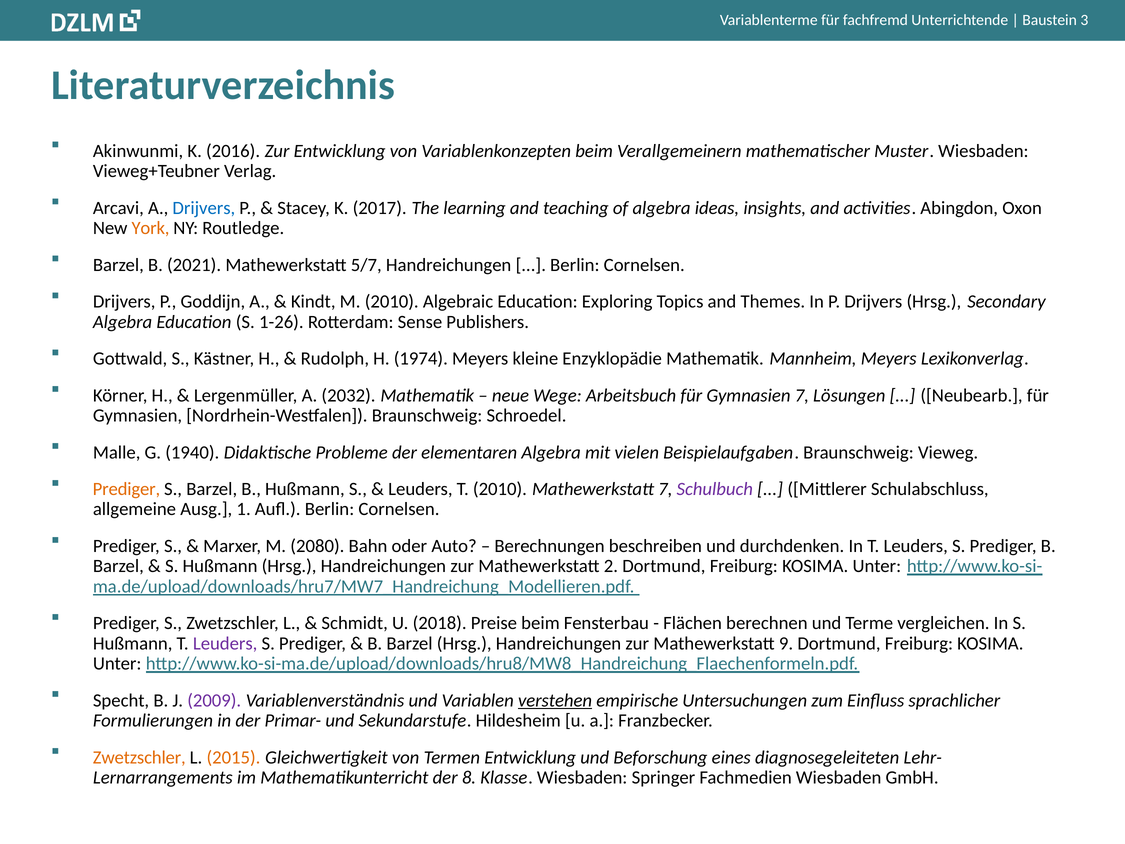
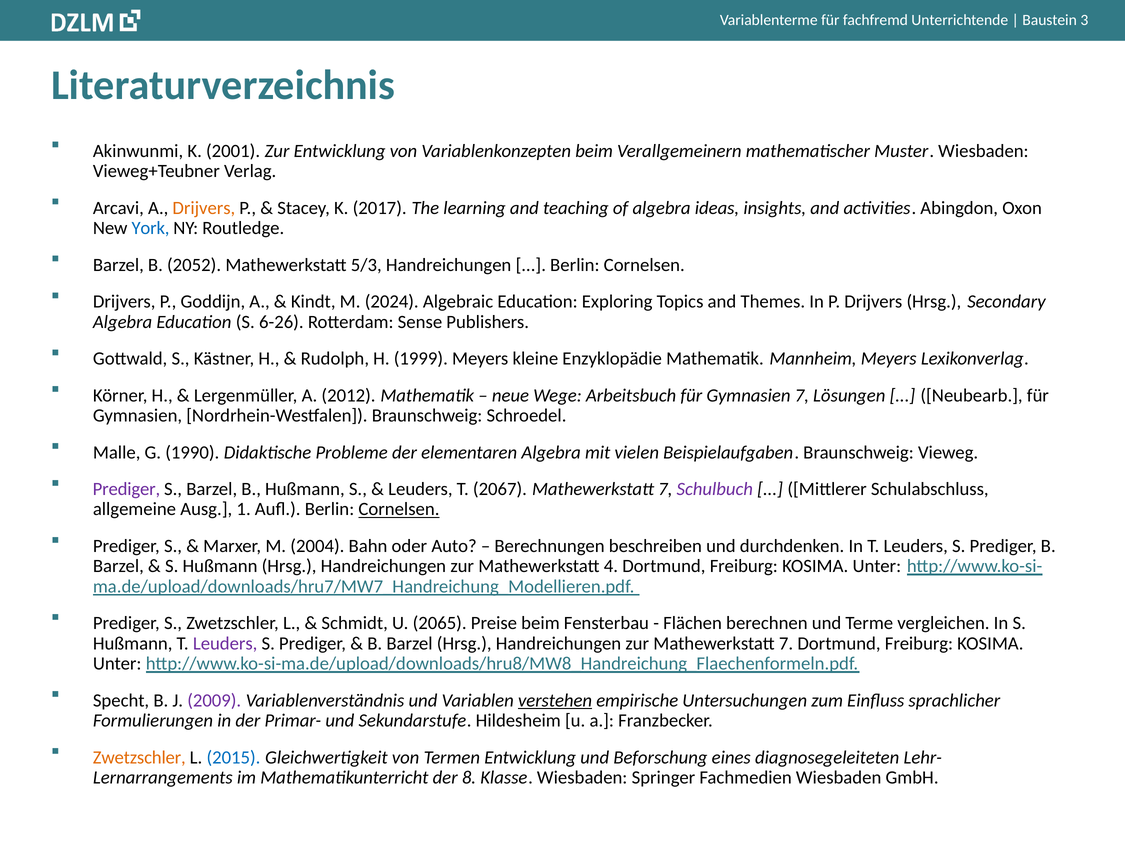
2016: 2016 -> 2001 (233, 151)
Drijvers colour: blue -> orange (204, 208)
York colour: orange -> blue (151, 228)
2021: 2021 -> 2052 (194, 265)
5/7: 5/7 -> 5/3 (366, 265)
M 2010: 2010 -> 2024 (392, 302)
1-26: 1-26 -> 6-26 (281, 322)
1974: 1974 -> 1999 (421, 359)
2032: 2032 -> 2012 (349, 395)
1940: 1940 -> 1990 (192, 452)
Prediger colour: orange -> purple (126, 489)
T 2010: 2010 -> 2067 (500, 489)
Cornelsen underline: none -> present (399, 509)
2080: 2080 -> 2004 (317, 546)
2: 2 -> 4 (611, 566)
2018: 2018 -> 2065 (440, 623)
zur Mathewerkstatt 9: 9 -> 7 (786, 643)
2015 colour: orange -> blue (233, 757)
